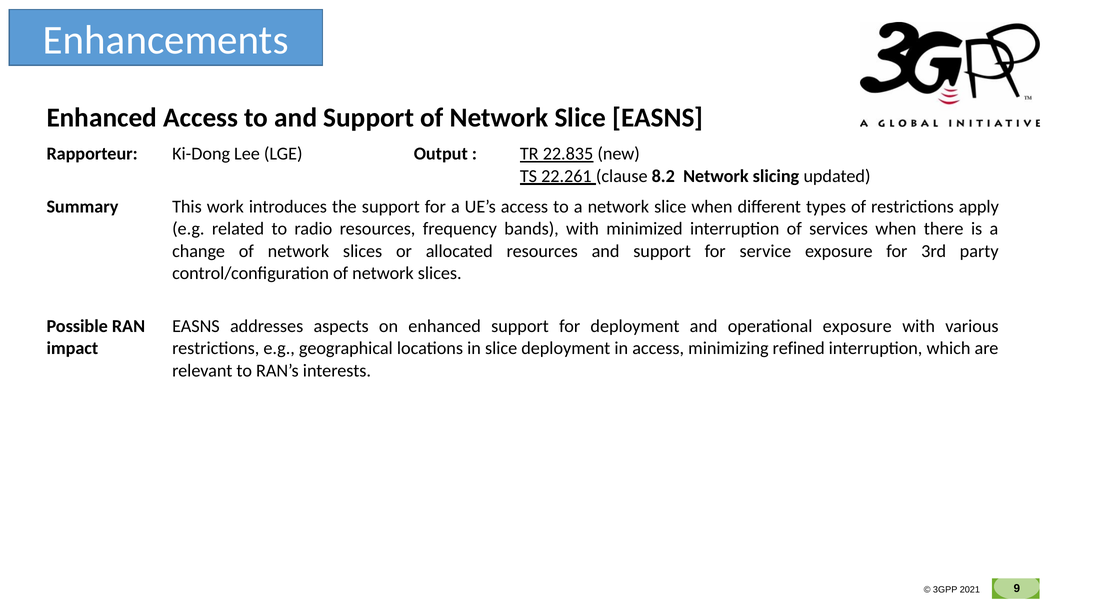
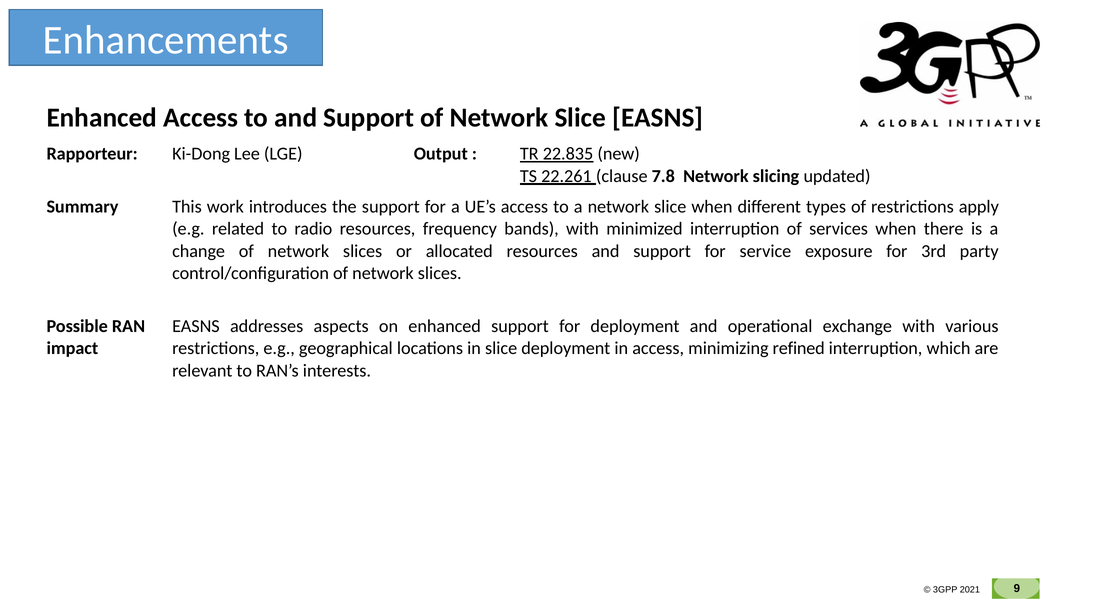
8.2: 8.2 -> 7.8 (663, 176)
operational exposure: exposure -> exchange (857, 326)
